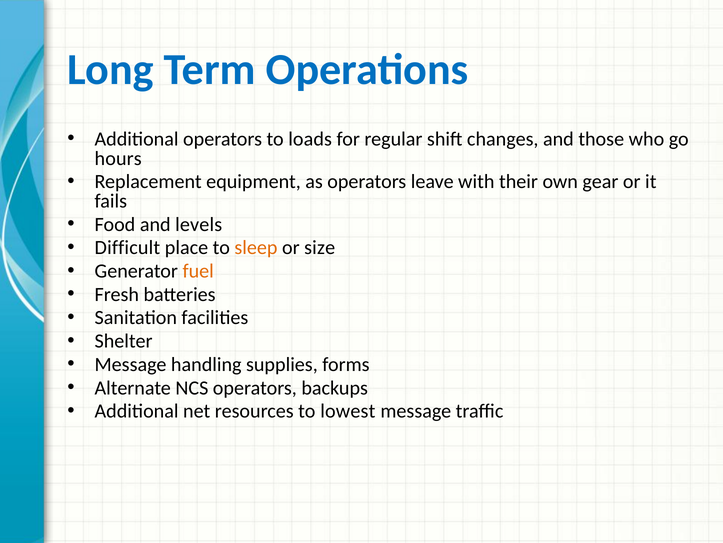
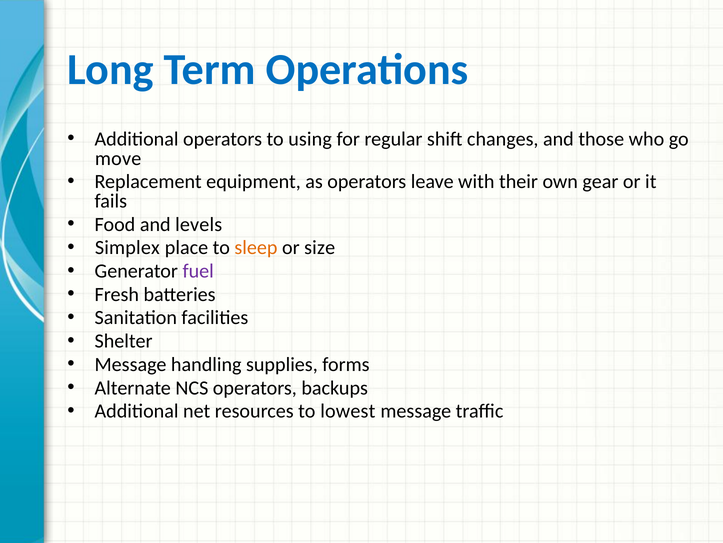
loads: loads -> using (310, 139)
hours: hours -> move (118, 158)
Difficult: Difficult -> Simplex (127, 247)
fuel colour: orange -> purple (198, 271)
